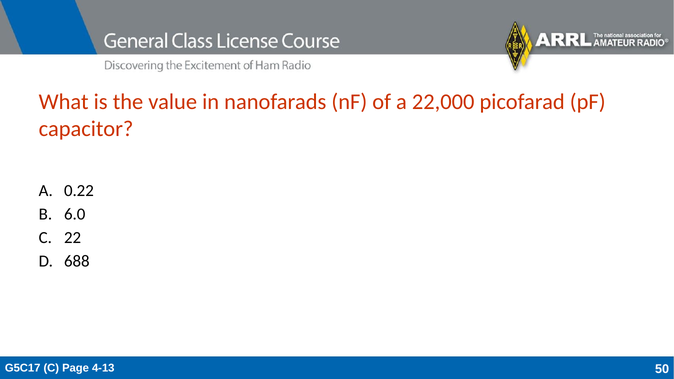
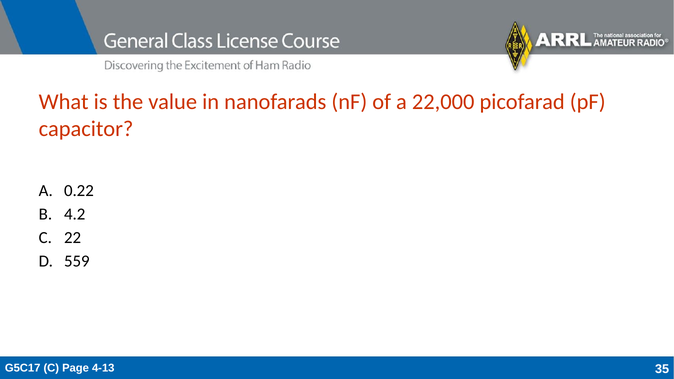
6.0: 6.0 -> 4.2 (75, 214)
688: 688 -> 559 (77, 261)
50: 50 -> 35 (662, 369)
